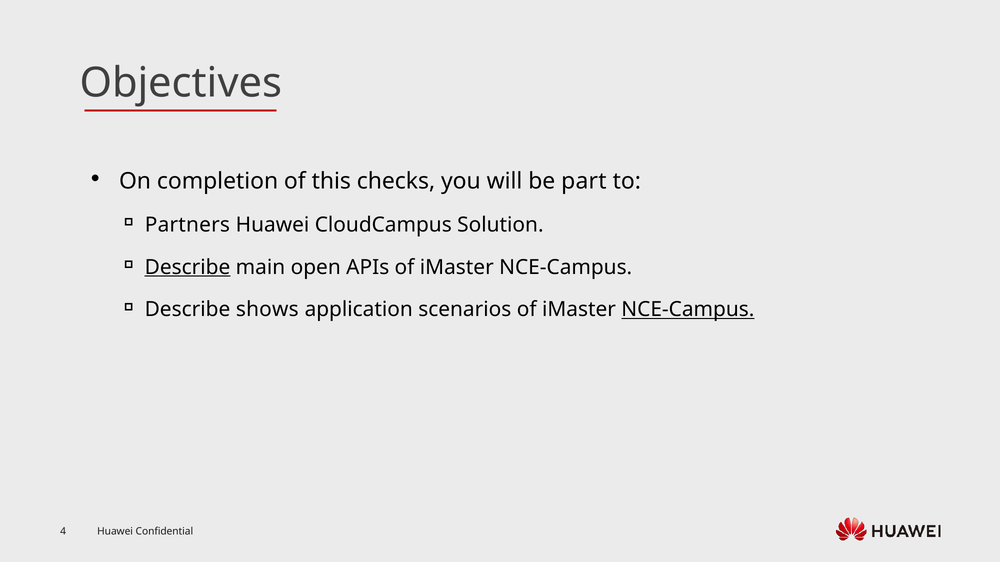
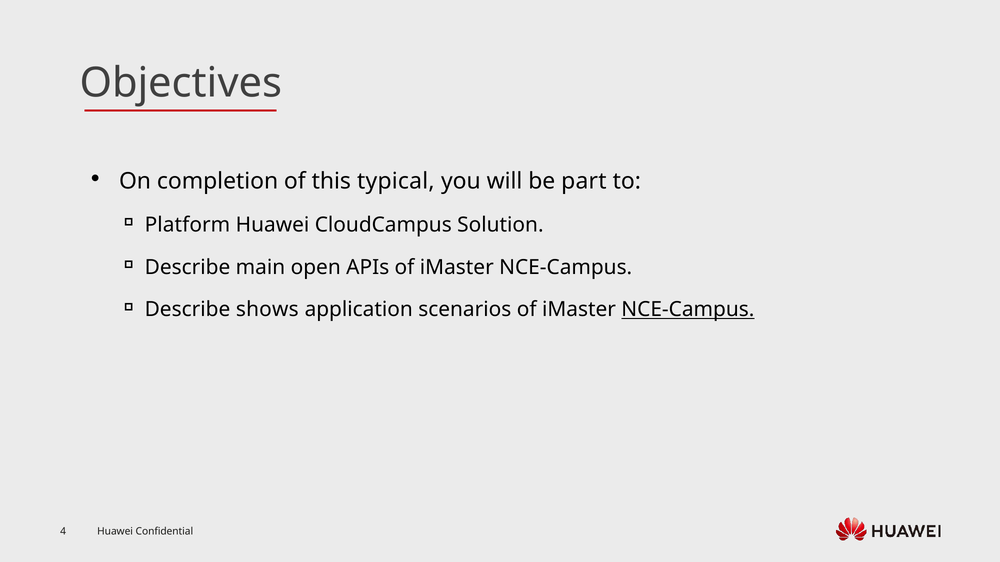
checks: checks -> typical (396, 181)
Partners: Partners -> Platform (187, 225)
Describe underline: present -> none (187, 267)
